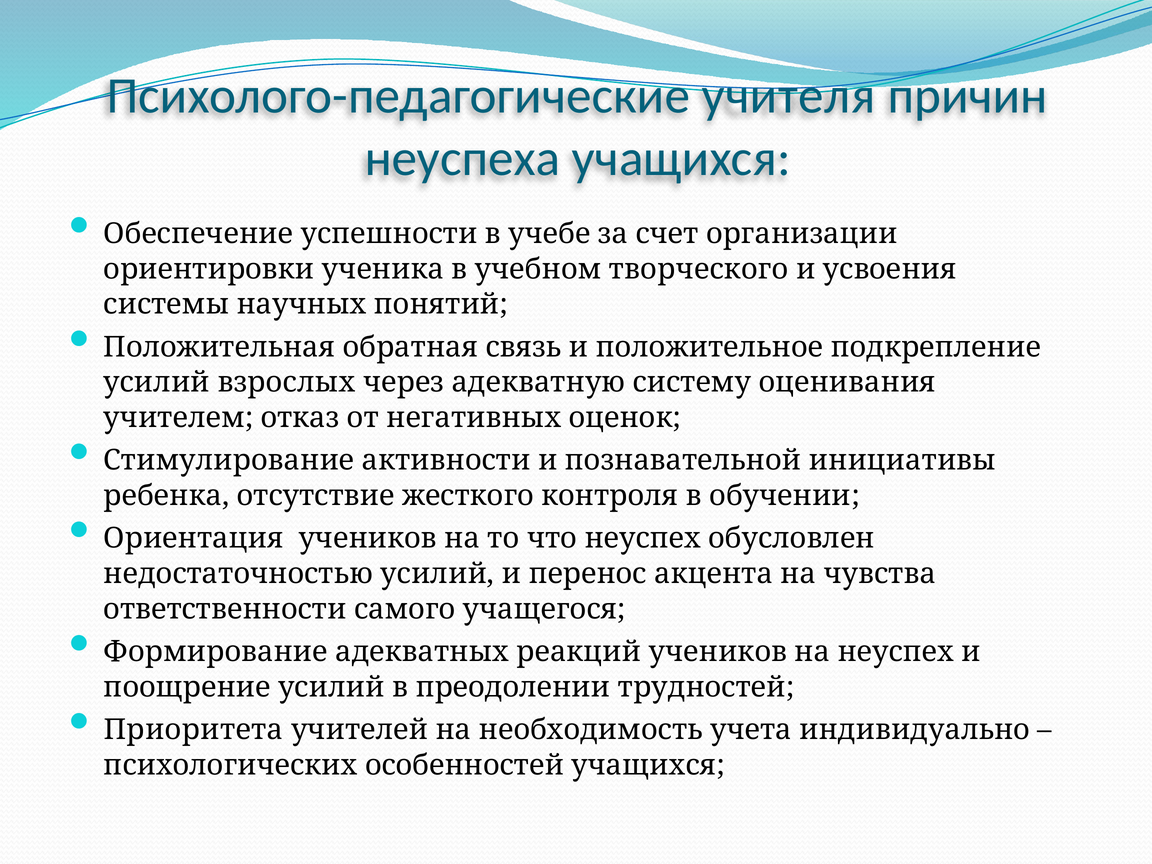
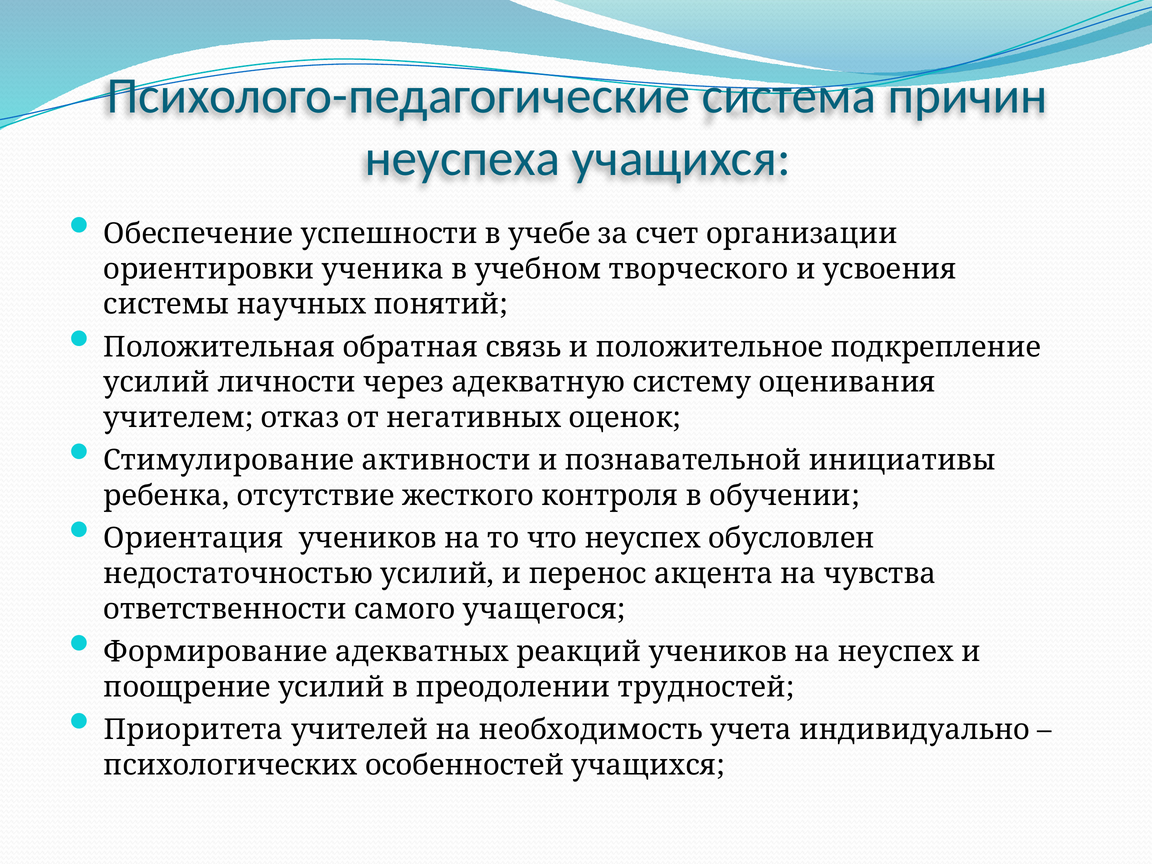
учителя: учителя -> система (789, 96)
взрослых: взрослых -> личноcти (287, 382)
